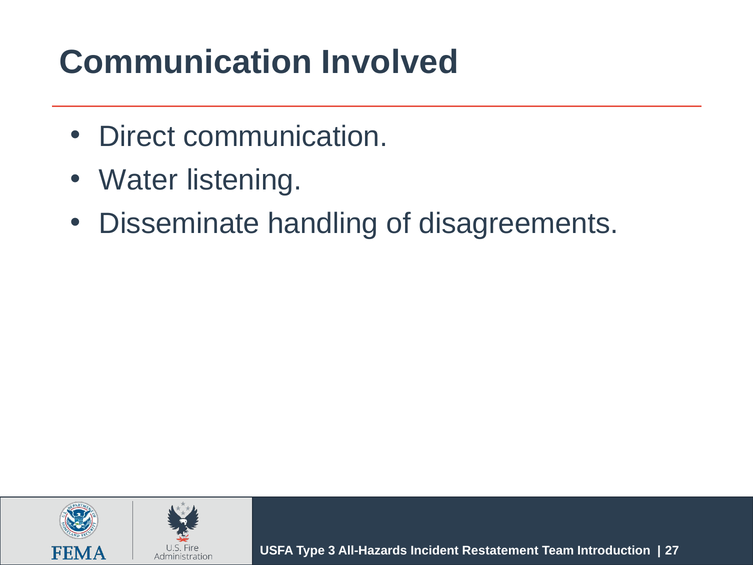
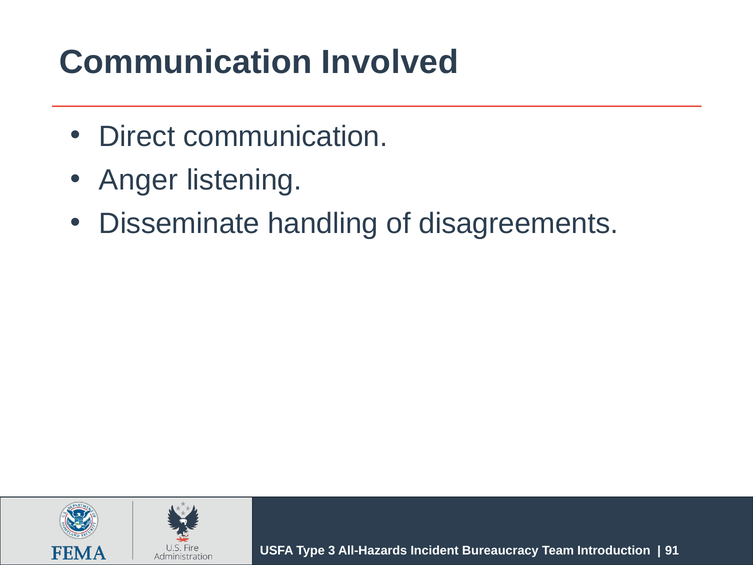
Water: Water -> Anger (139, 180)
Restatement: Restatement -> Bureaucracy (500, 551)
27: 27 -> 91 (672, 551)
